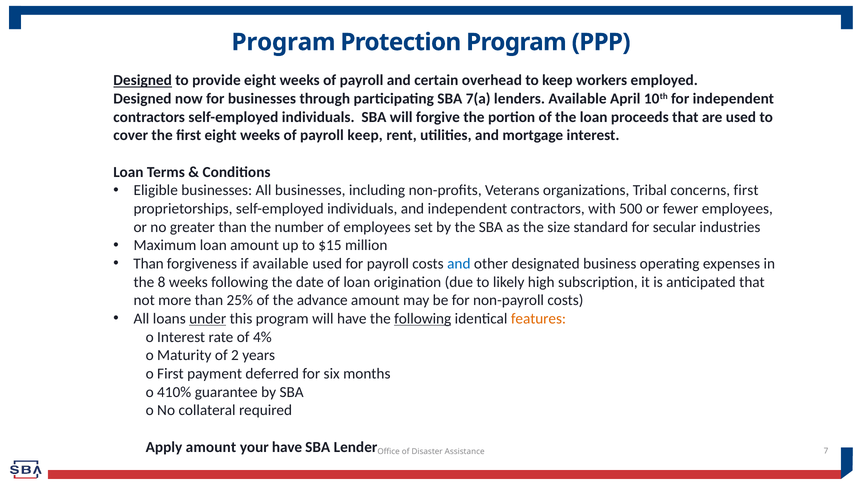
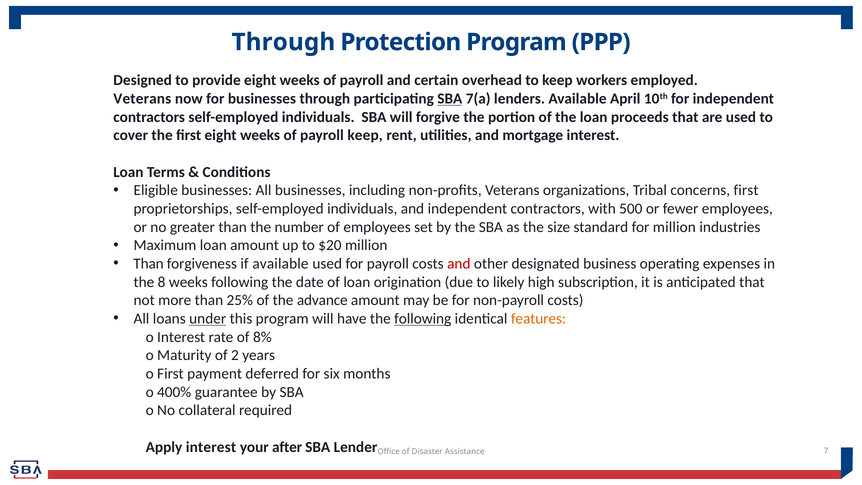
Program: Program -> Through (283, 42)
Designed underline: present -> none (143, 80)
Designed: Designed -> Veterans (142, 99)
SBA underline: none -> present (450, 99)
for secular: secular -> million (674, 227)
$15: $15 -> $20 (330, 245)
and colour: blue -> red (459, 264)
4%: 4% -> 8% (262, 337)
410%: 410% -> 400% (174, 392)
Apply amount: amount -> interest (211, 447)
your have: have -> after (287, 447)
